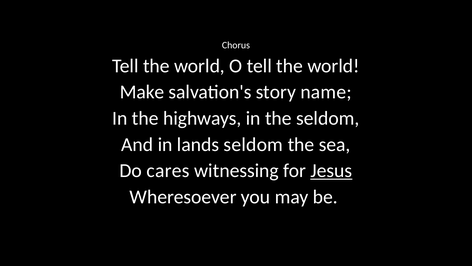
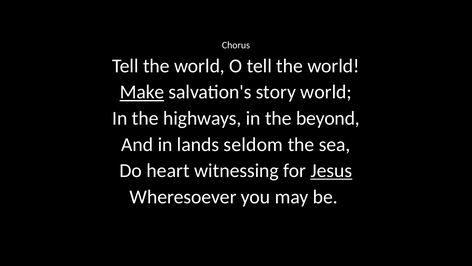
Make underline: none -> present (142, 92)
story name: name -> world (326, 92)
the seldom: seldom -> beyond (328, 118)
cares: cares -> heart (168, 170)
